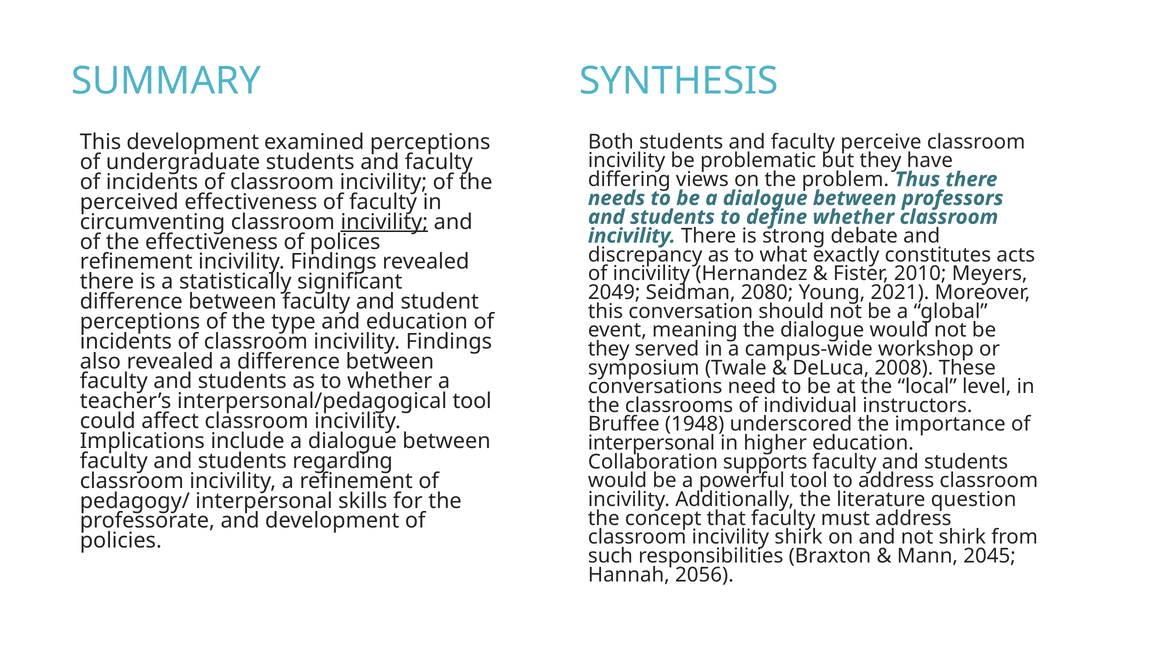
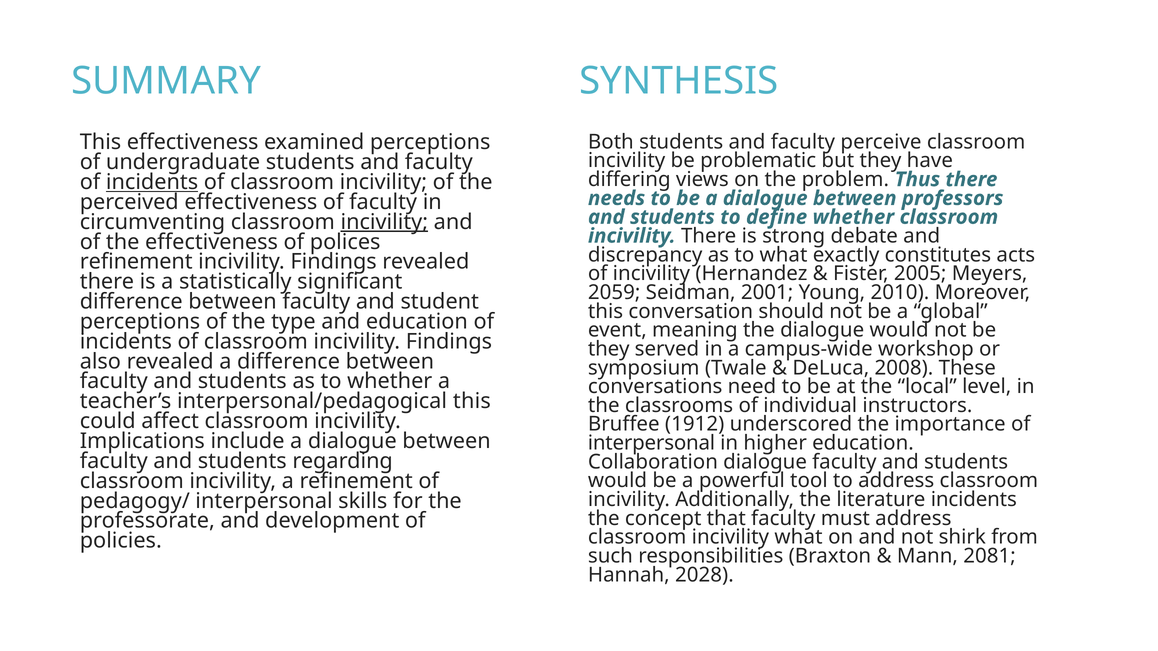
This development: development -> effectiveness (193, 142)
incidents underline: none -> present (152, 182)
2010: 2010 -> 2005 (920, 274)
2049: 2049 -> 2059 (614, 293)
2080: 2080 -> 2001 (767, 293)
2021: 2021 -> 2010 (900, 293)
interpersonal/pedagogical tool: tool -> this (472, 401)
1948: 1948 -> 1912 (695, 424)
Collaboration supports: supports -> dialogue (765, 462)
literature question: question -> incidents (974, 500)
incivility shirk: shirk -> what (799, 538)
2045: 2045 -> 2081 (990, 556)
2056: 2056 -> 2028 (704, 575)
